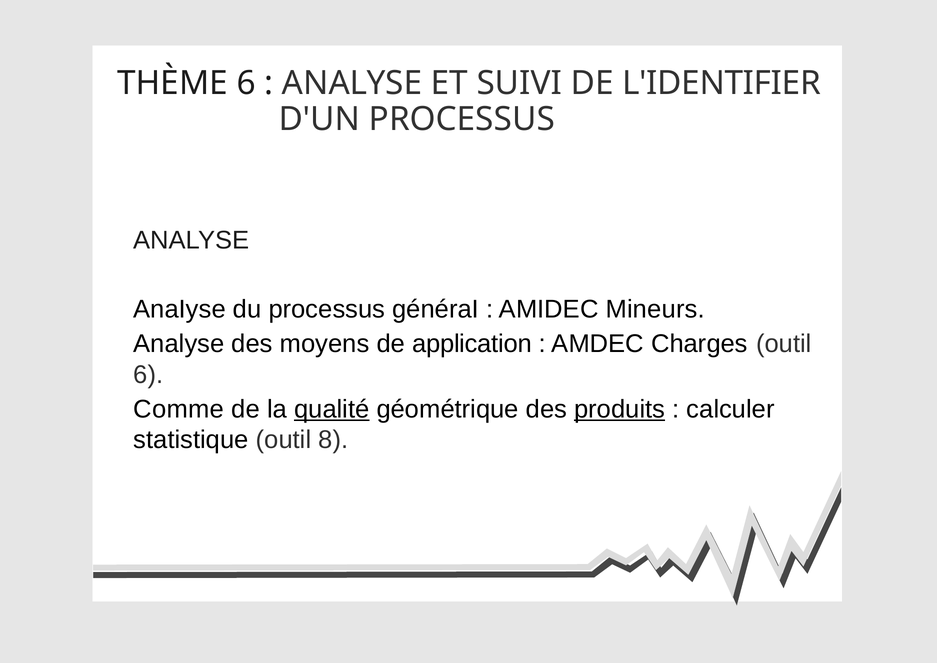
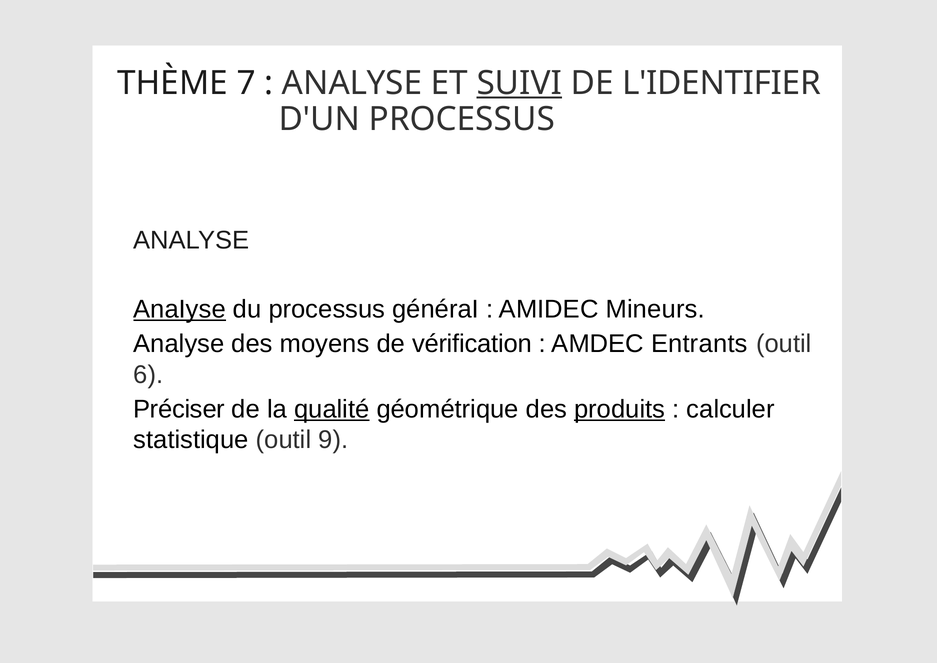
THÈME 6: 6 -> 7 (246, 83)
SUIVI underline: none -> present (519, 83)
AnaIyse underline: none -> present (180, 309)
application: application -> vérification (472, 344)
Charges: Charges -> Entrants (699, 344)
Comme: Comme -> Préciser (179, 409)
8: 8 -> 9 (333, 440)
